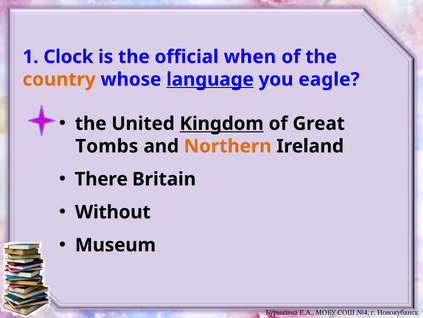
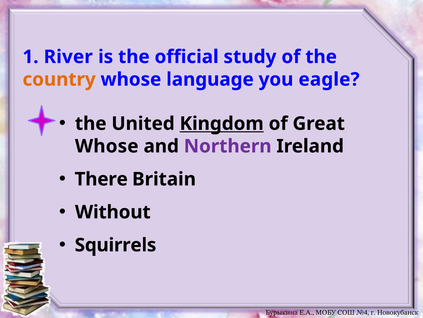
Clock: Clock -> River (68, 57)
when: when -> study (250, 57)
language underline: present -> none (210, 79)
Tombs: Tombs -> Whose (107, 146)
Northern colour: orange -> purple (228, 146)
Museum: Museum -> Squirrels (116, 245)
